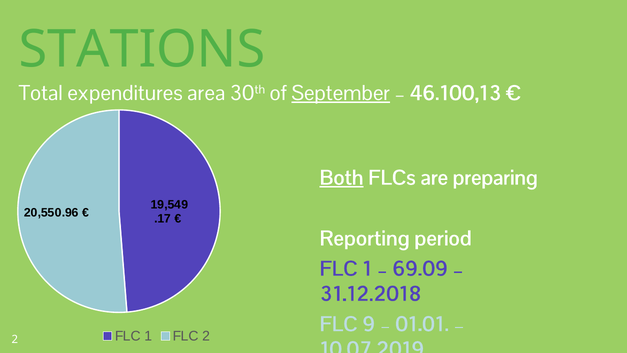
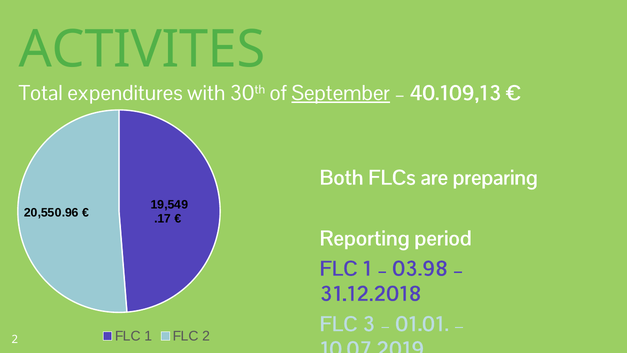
STATIONS: STATIONS -> ACTIVITES (142, 49)
area: area -> with (206, 93)
46.100,13: 46.100,13 -> 40.109,13 (456, 93)
Both underline: present -> none (342, 178)
69.09: 69.09 -> 03.98 (420, 269)
9: 9 -> 3 (369, 324)
